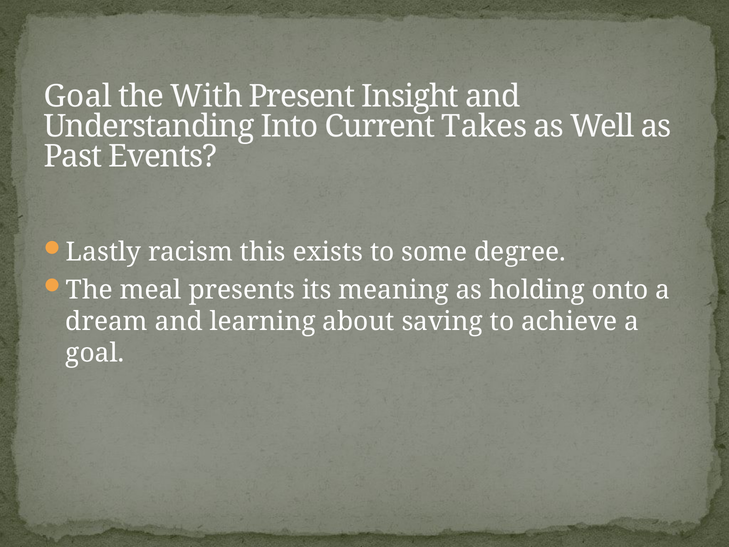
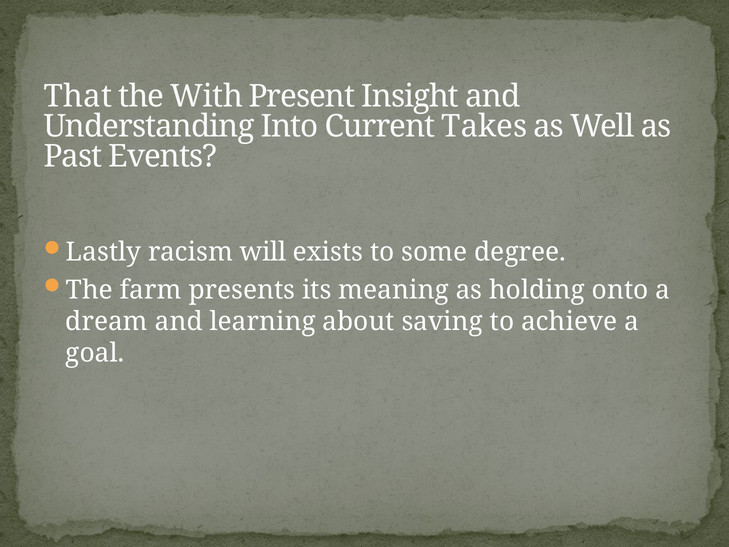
Goal: Goal -> That (78, 96)
this: this -> will (263, 252)
meal: meal -> farm (151, 290)
